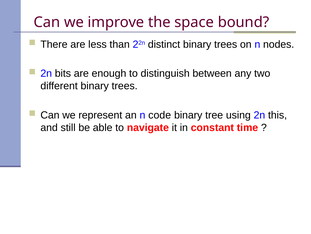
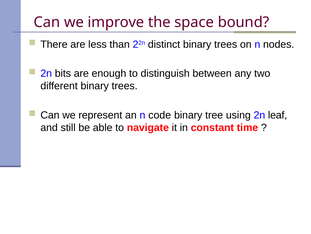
this: this -> leaf (278, 115)
